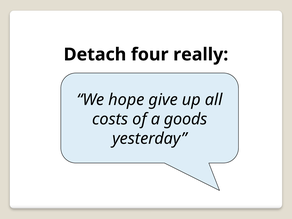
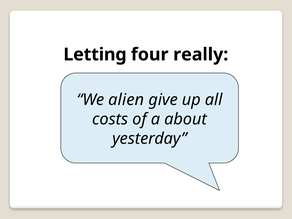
Detach: Detach -> Letting (95, 55)
hope: hope -> alien (126, 100)
goods: goods -> about (186, 119)
